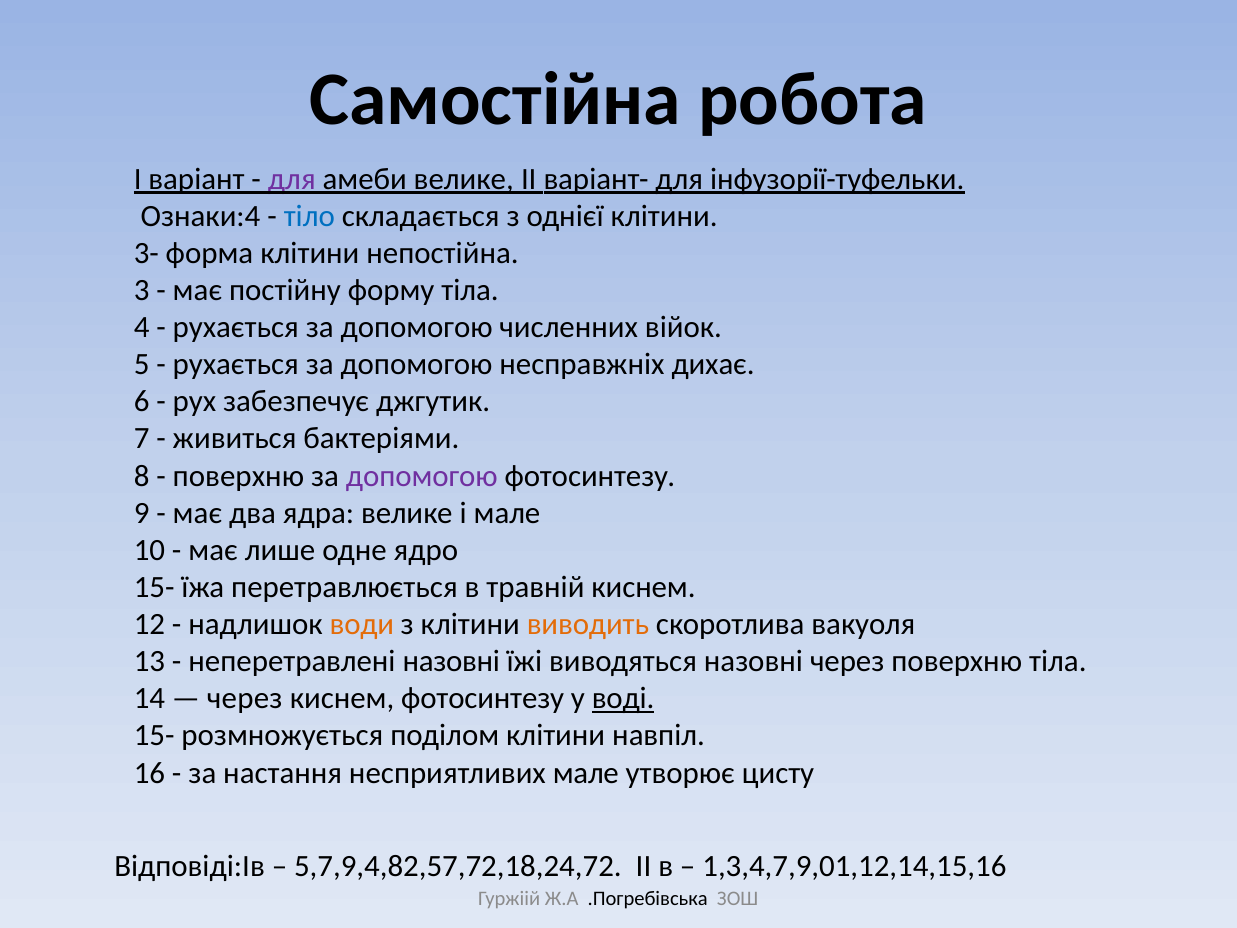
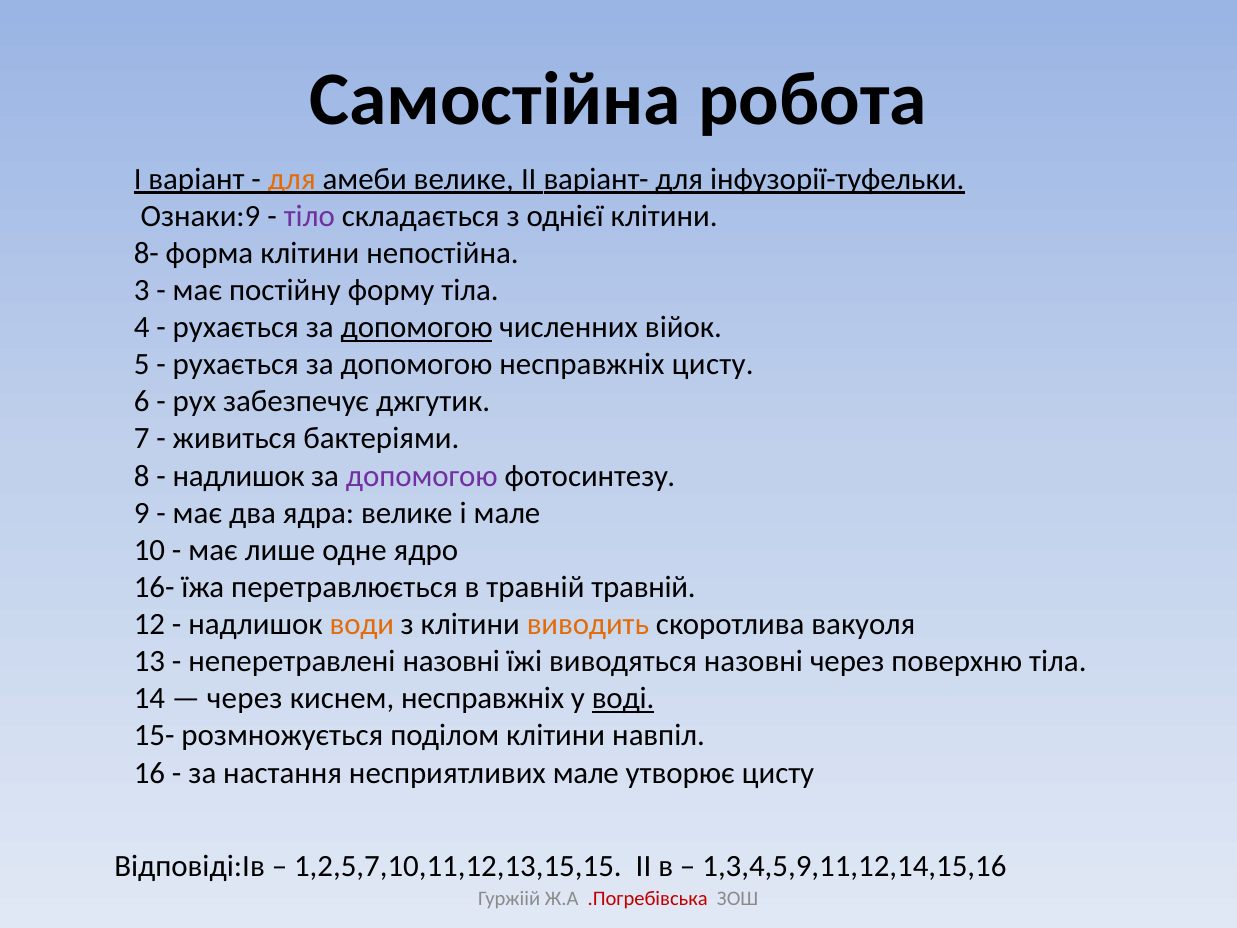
для colour: purple -> orange (292, 179)
Ознаки:4: Ознаки:4 -> Ознаки:9 (200, 216)
тіло colour: blue -> purple (309, 216)
3-: 3- -> 8- (146, 253)
допомогою underline: none -> present (417, 327)
несправжніх дихає: дихає -> цисту (713, 364)
поверхню: поверхню -> надлишок (239, 476)
15-: 15- -> 16- (154, 587)
травній киснем: киснем -> травній (644, 587)
киснем фотосинтезу: фотосинтезу -> несправжніх (483, 698)
5,7,9,4,82,57,72,18,24,72: 5,7,9,4,82,57,72,18,24,72 -> 1,2,5,7,10,11,12,13,15,15 (458, 866)
1,3,4,7,9,01,12,14,15,16: 1,3,4,7,9,01,12,14,15,16 -> 1,3,4,5,9,11,12,14,15,16 (854, 866)
.Погребівська colour: black -> red (648, 898)
